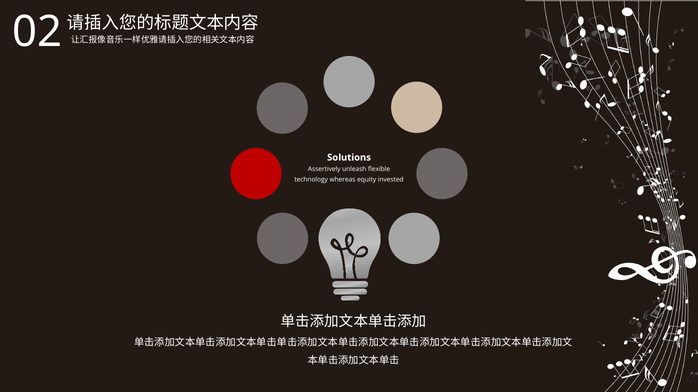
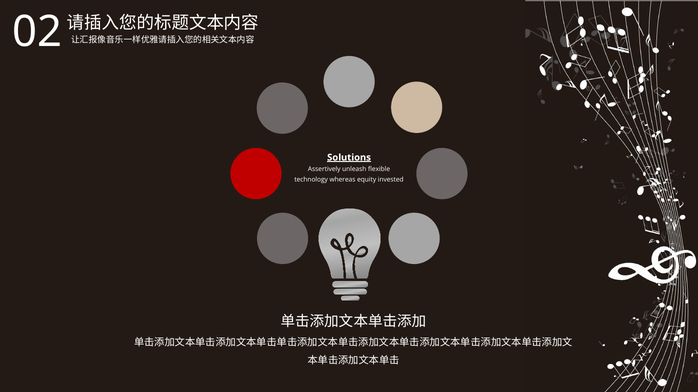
Solutions underline: none -> present (349, 158)
